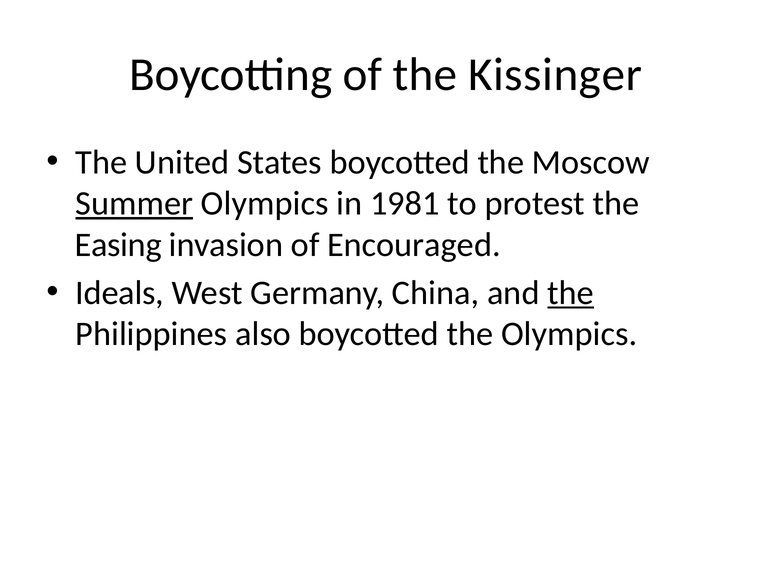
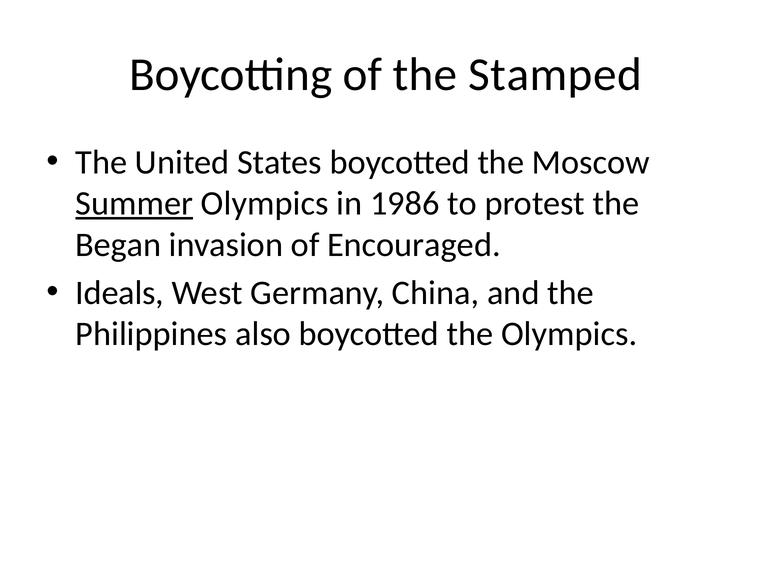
Kissinger: Kissinger -> Stamped (555, 75)
1981: 1981 -> 1986 (405, 203)
Easing: Easing -> Began (118, 245)
the underline: present -> none (571, 293)
